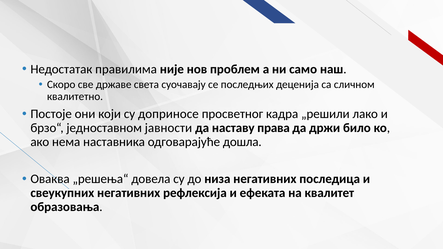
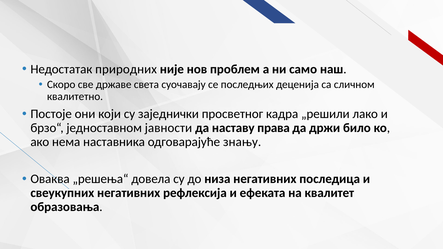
правилима: правилима -> природних (126, 69)
доприносе: доприносе -> заједнички (168, 114)
дошла: дошла -> знању (242, 142)
